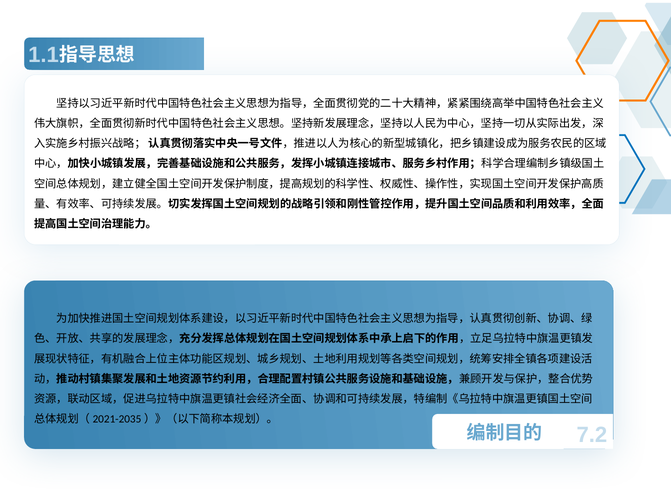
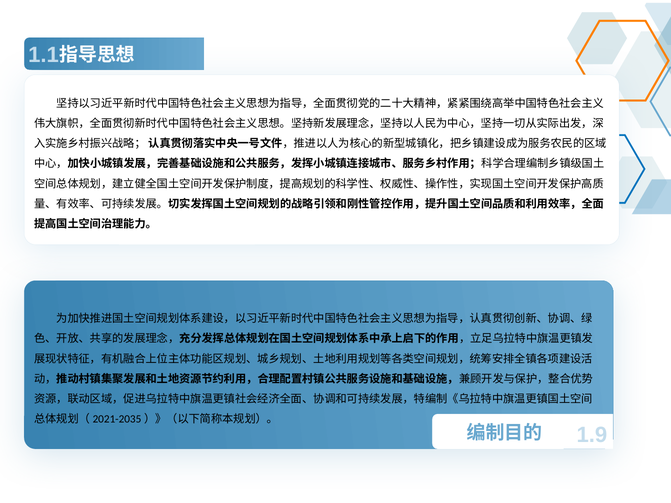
7.2: 7.2 -> 1.9 (592, 435)
